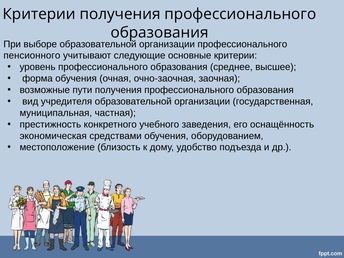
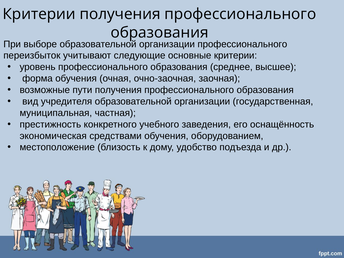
пенсионного: пенсионного -> переизбыток (32, 56)
